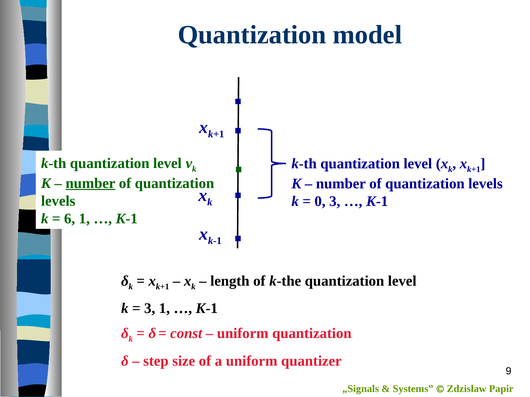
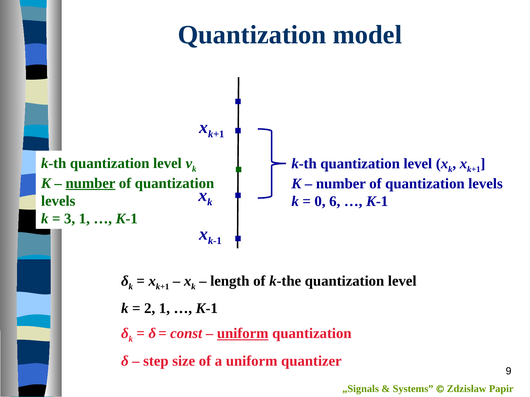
0 3: 3 -> 6 (335, 202)
6: 6 -> 3 (70, 219)
3: 3 -> 2 (150, 309)
uniform underline: none -> present (243, 334)
